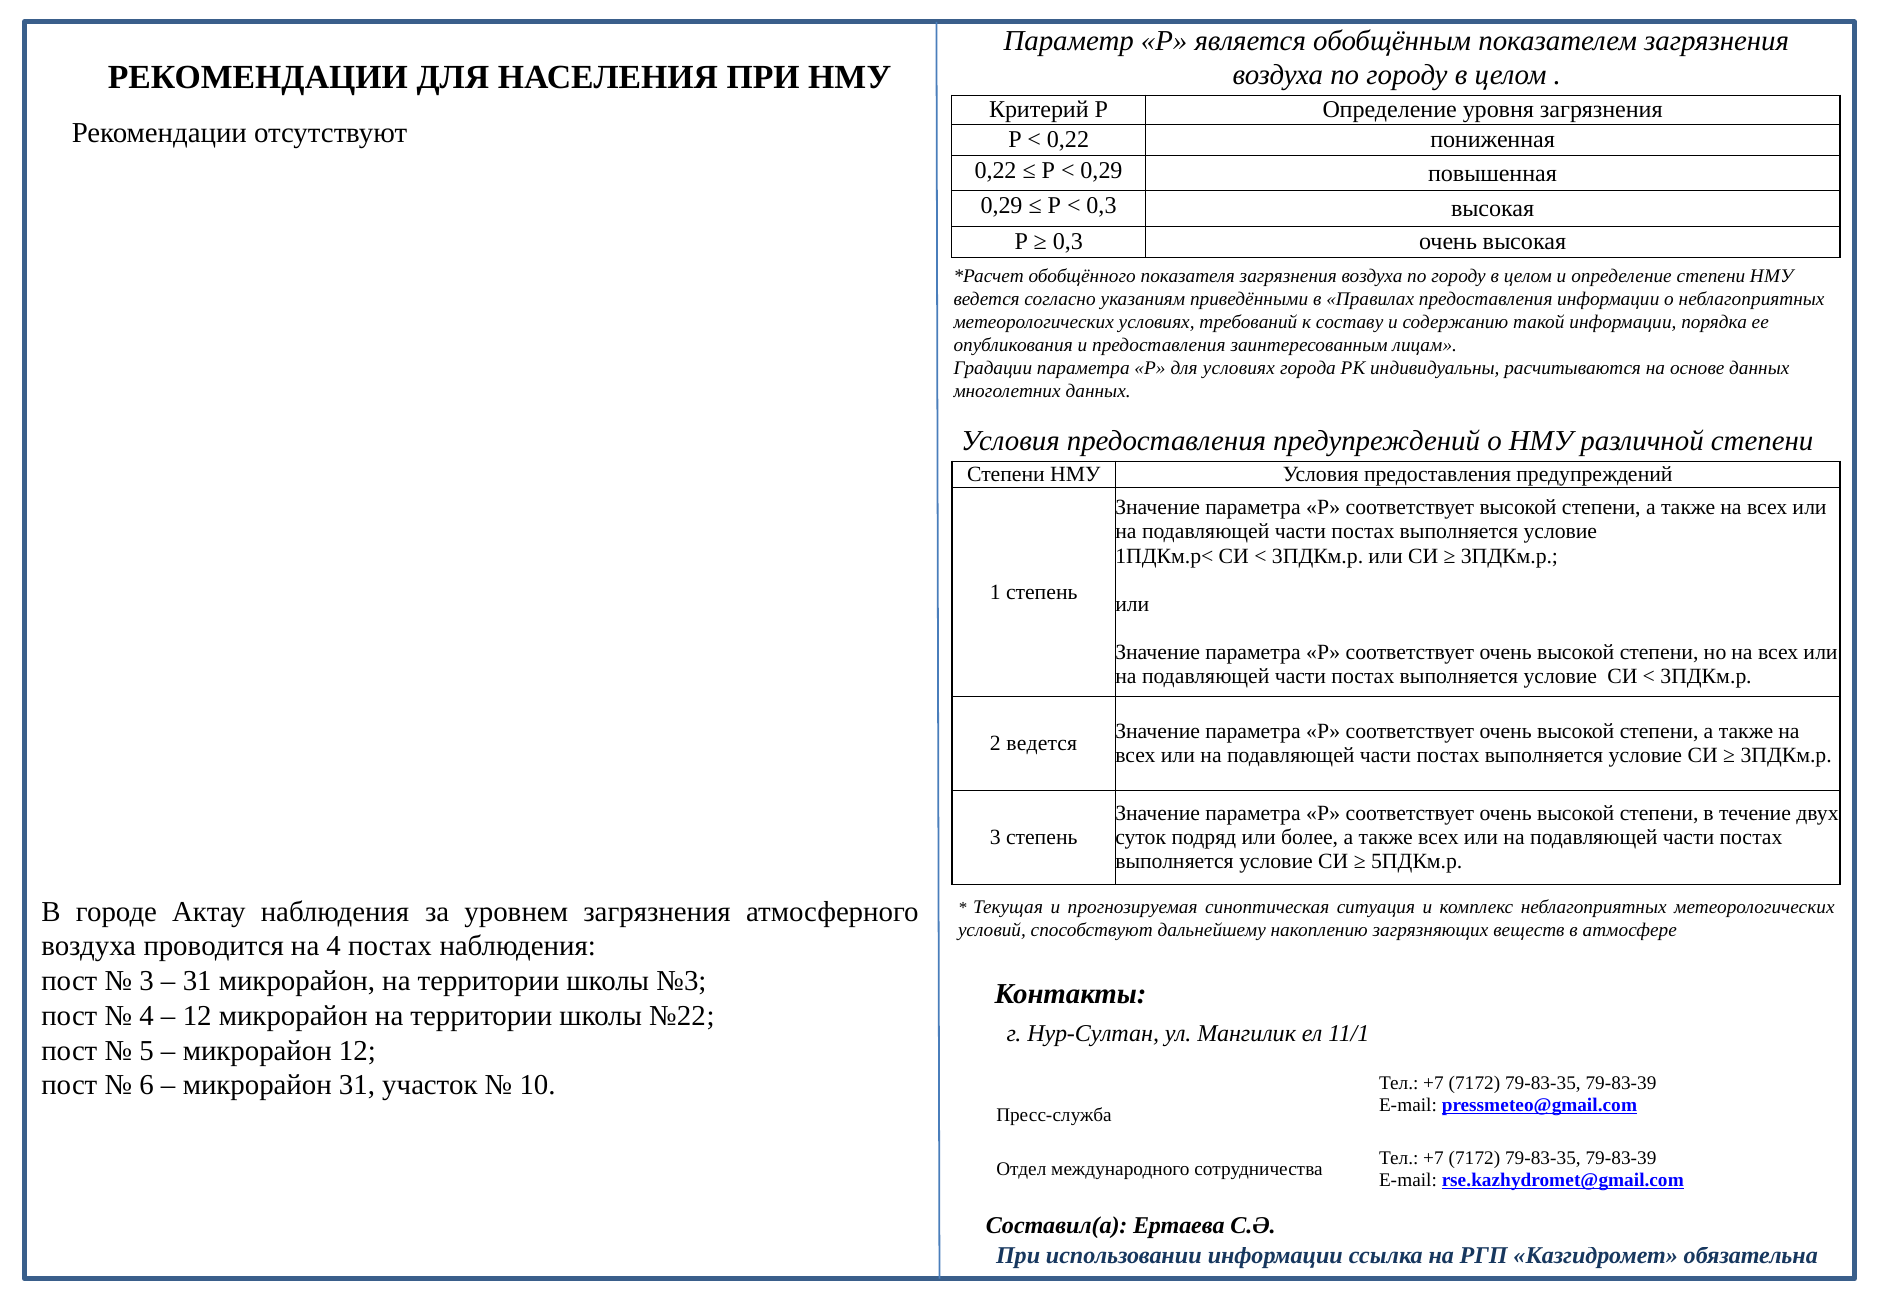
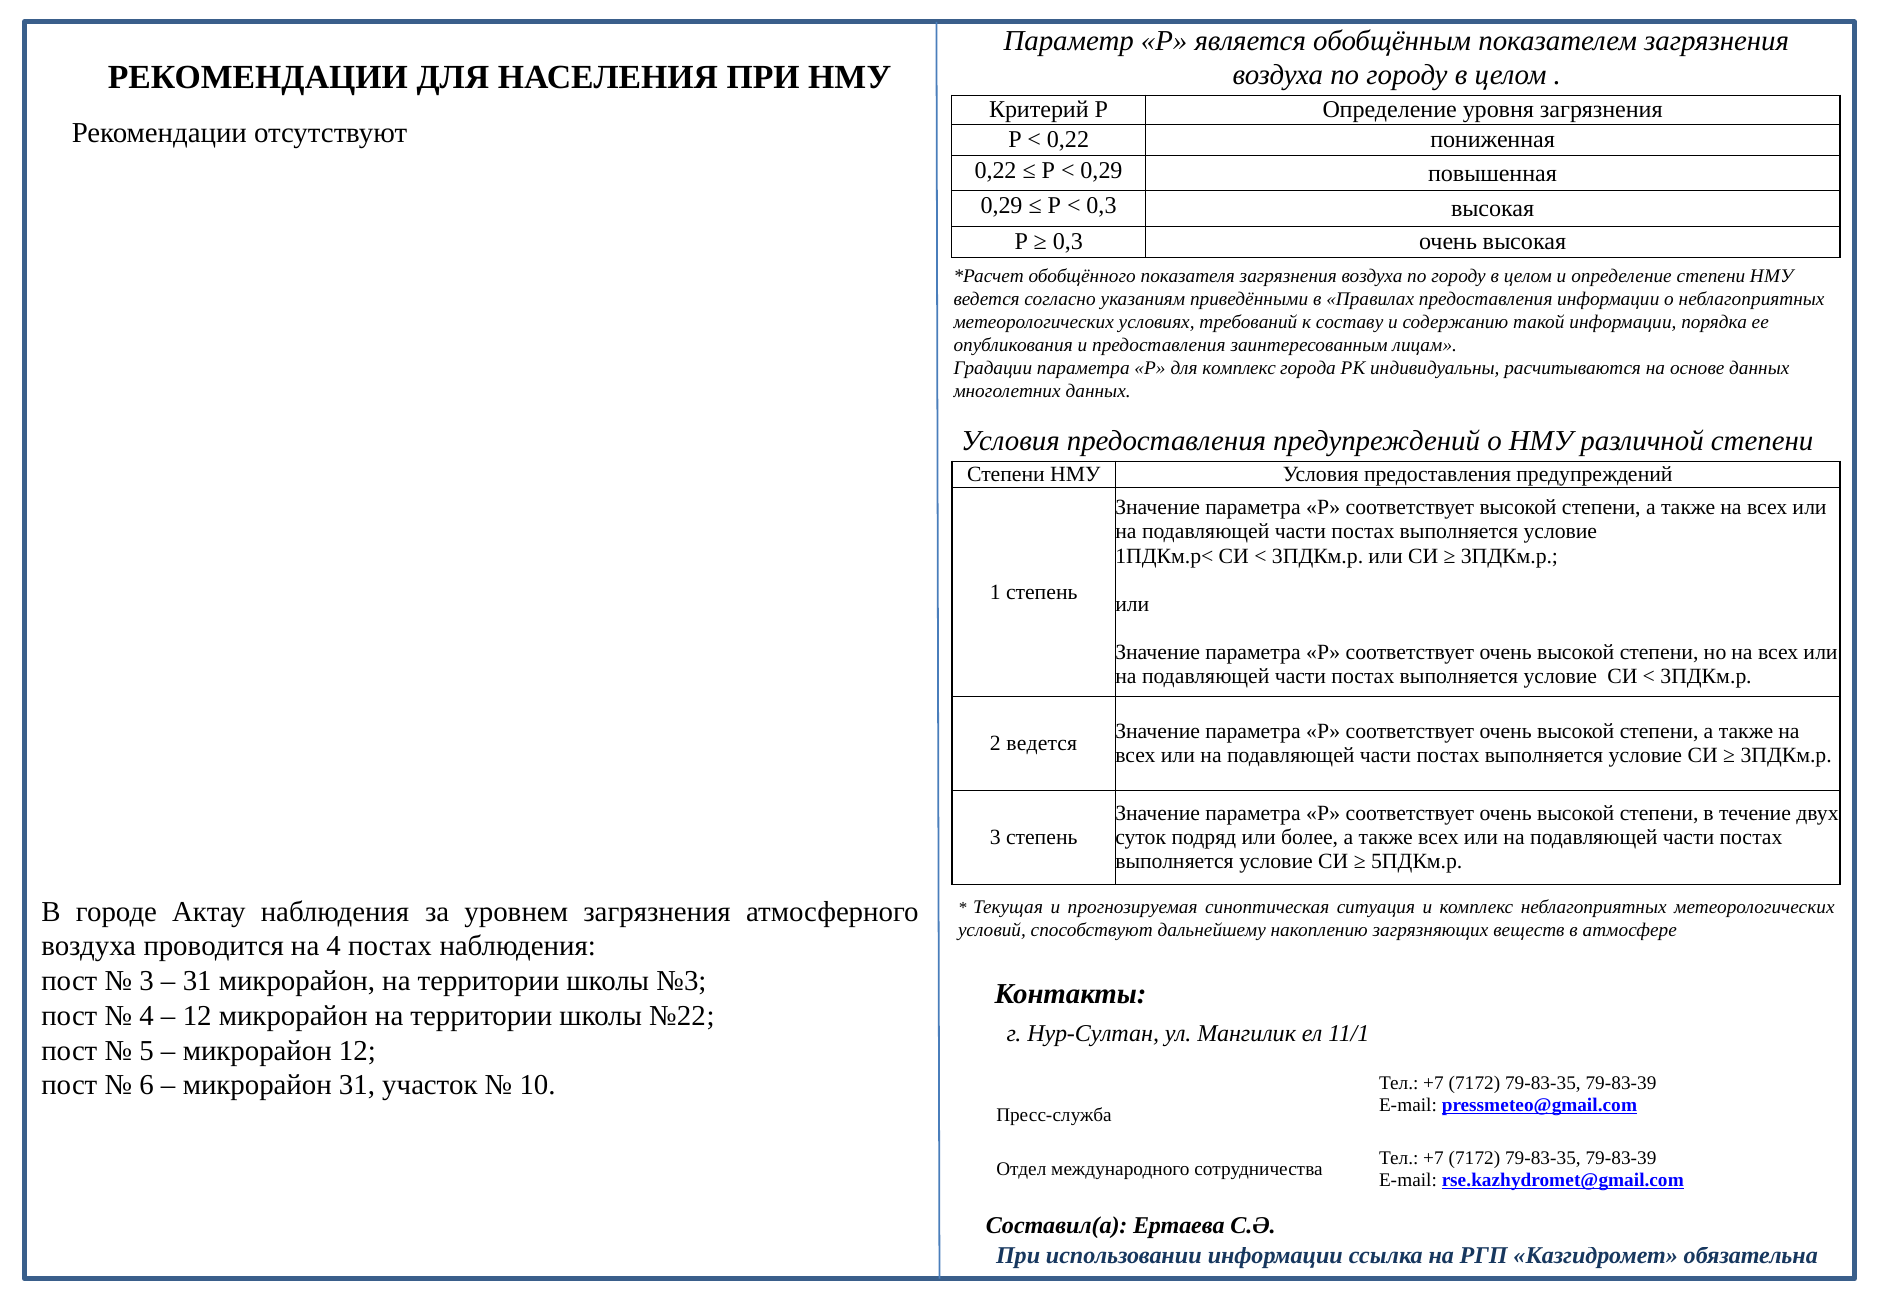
для условиях: условиях -> комплекс (1239, 368)
